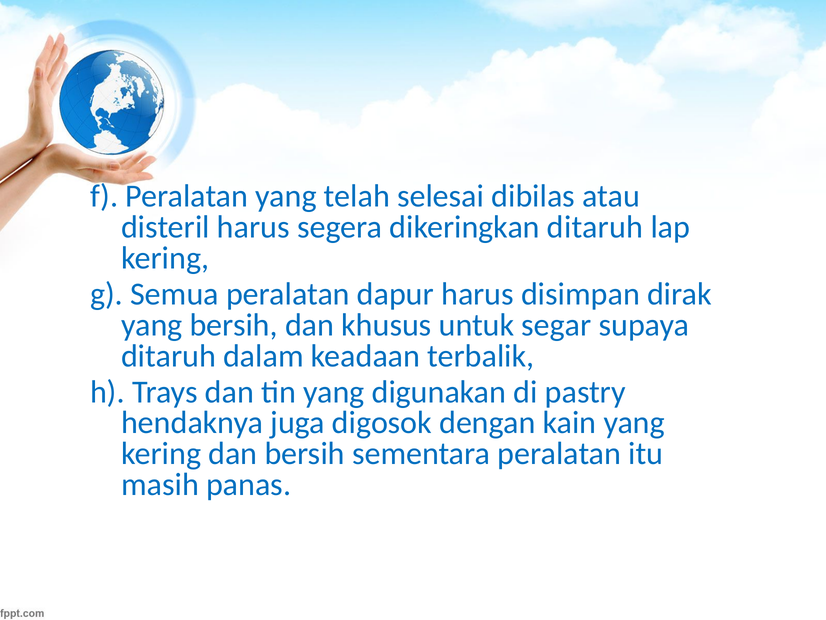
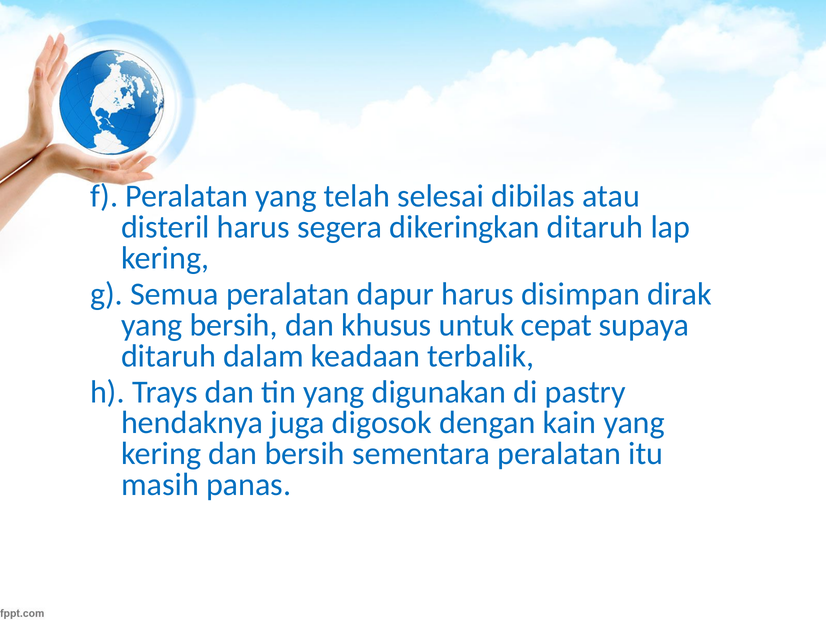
segar: segar -> cepat (557, 325)
